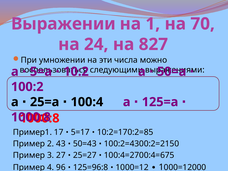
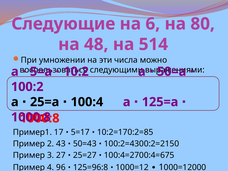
Выражении: Выражении -> Следующие (63, 24)
на 1: 1 -> 6 (153, 24)
70: 70 -> 80 (203, 24)
24: 24 -> 48 (96, 44)
827: 827 -> 514 (153, 44)
